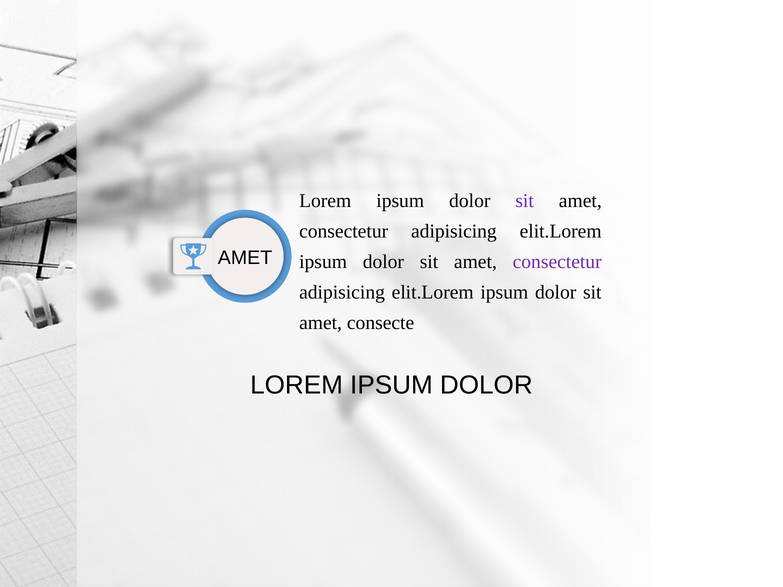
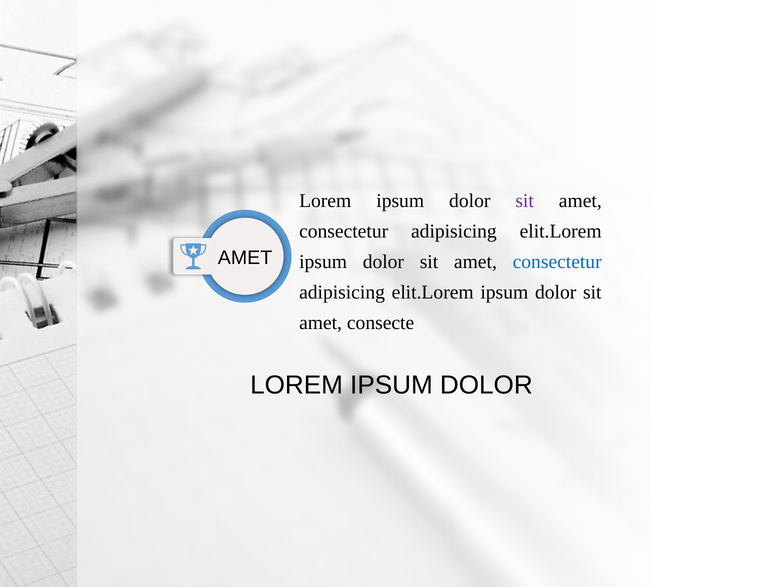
consectetur colour: purple -> blue (557, 262)
